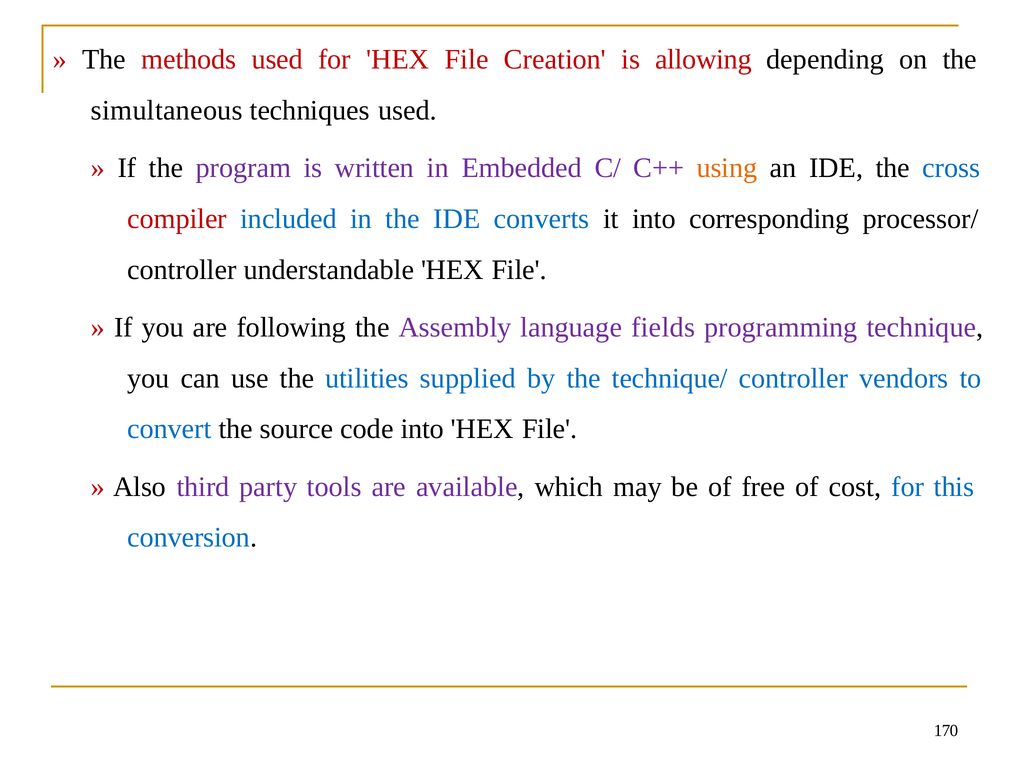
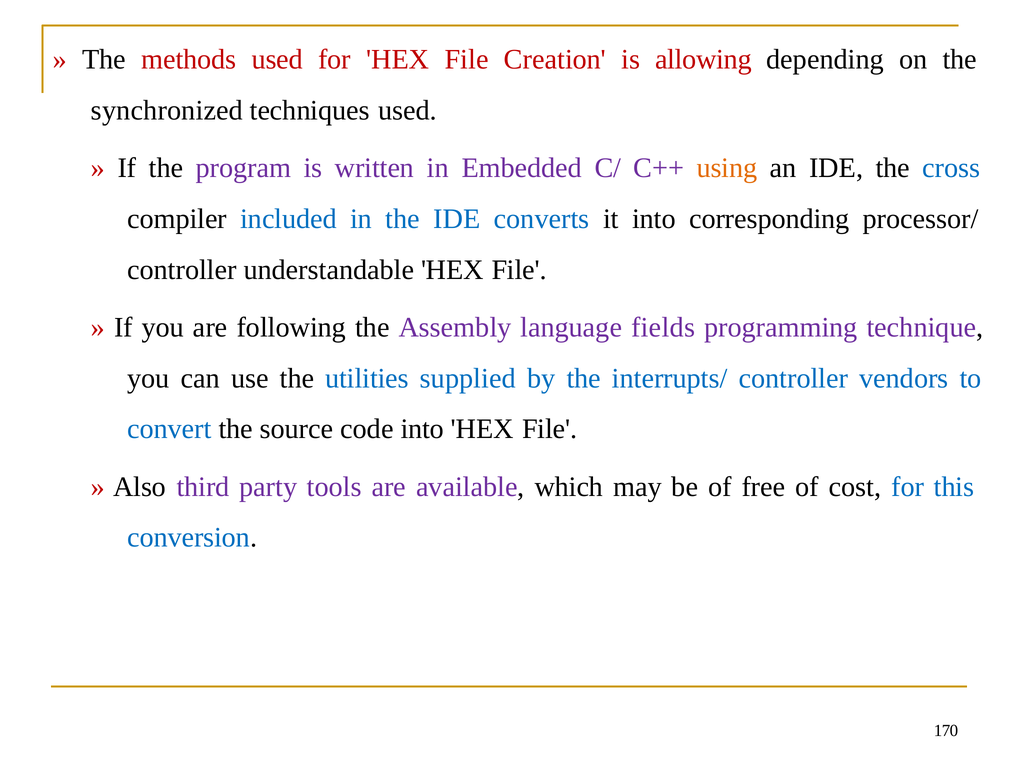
simultaneous: simultaneous -> synchronized (167, 110)
compiler colour: red -> black (177, 219)
technique/: technique/ -> interrupts/ (670, 378)
